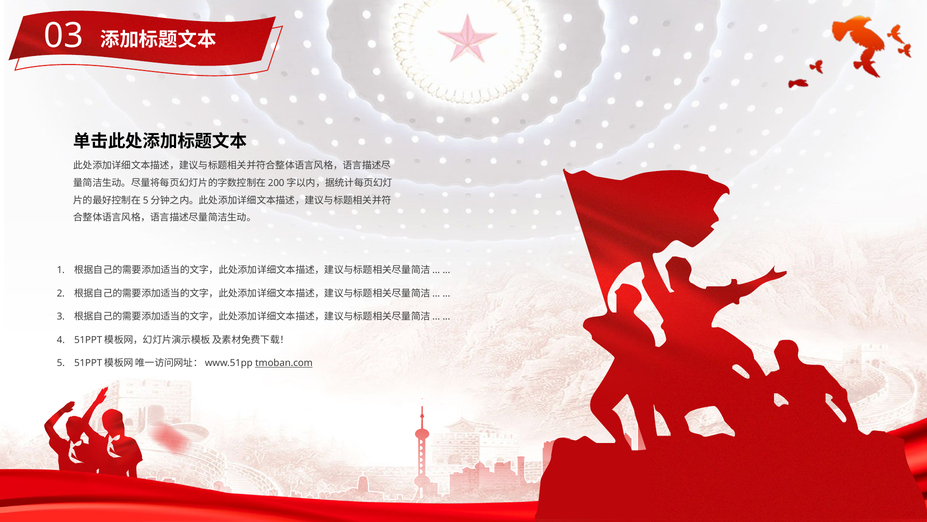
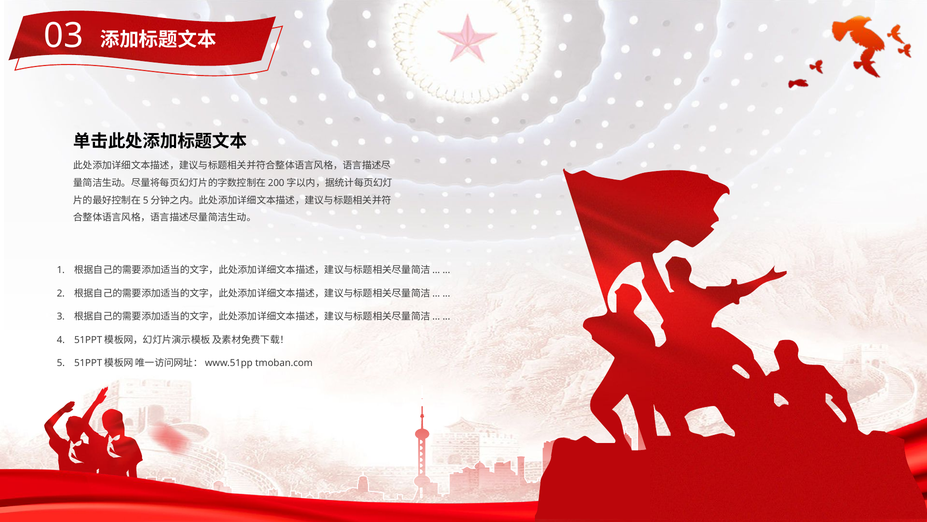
tmoban.com underline: present -> none (284, 363)
